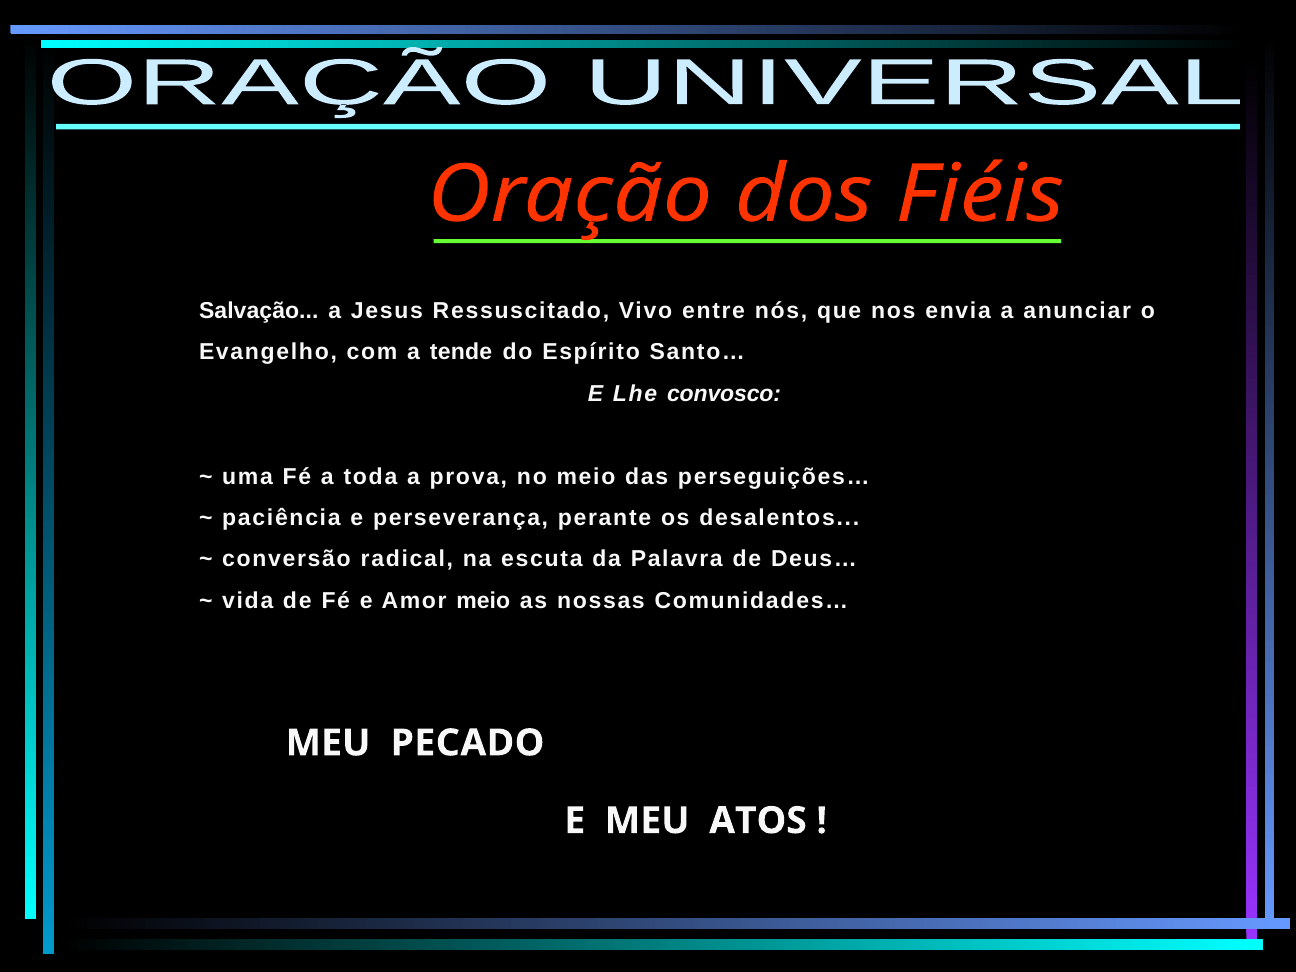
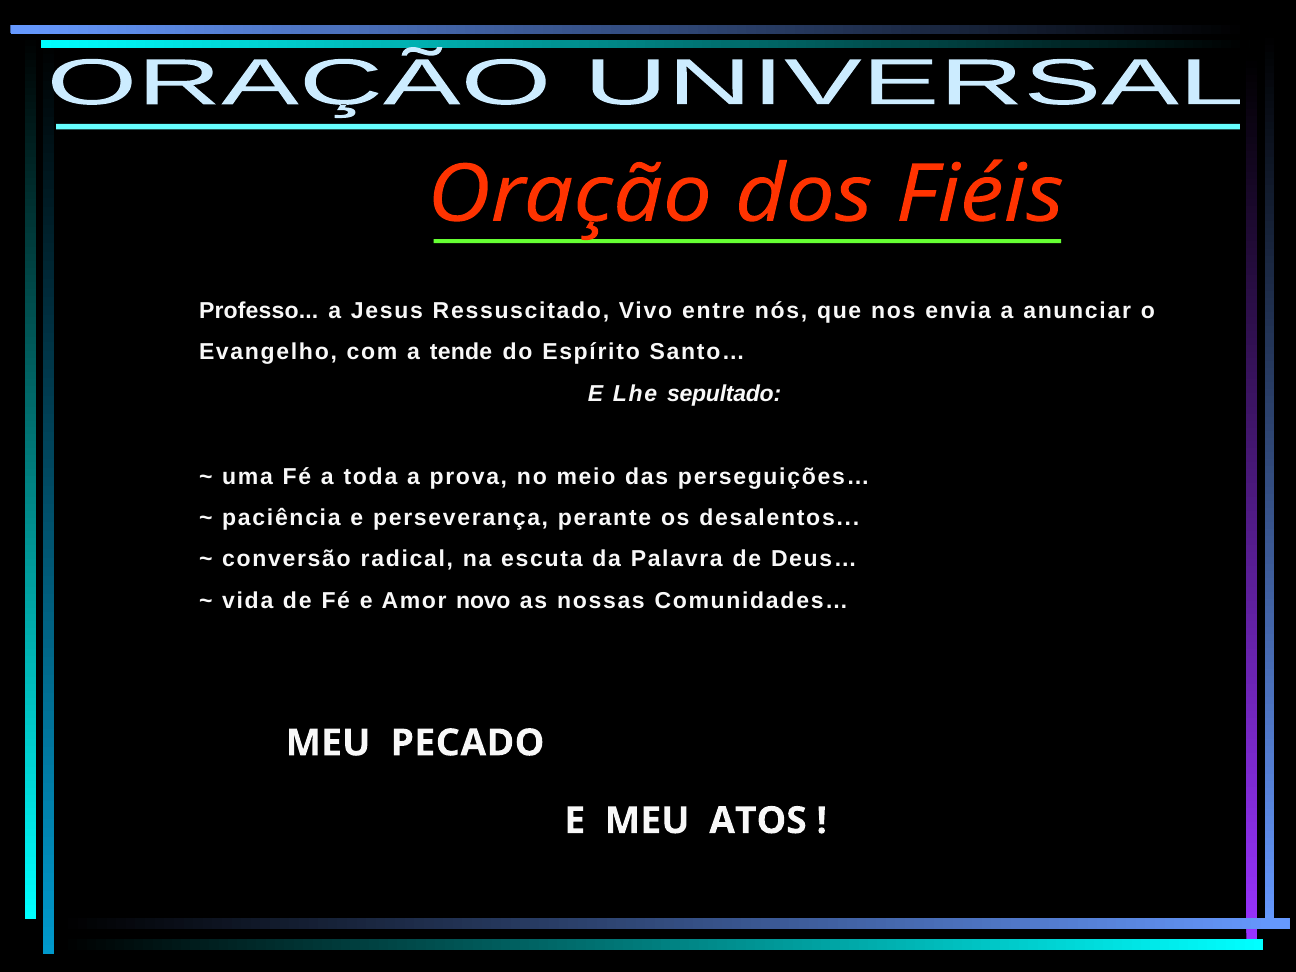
Salvação: Salvação -> Professo (259, 311)
convosco: convosco -> sepultado (724, 394)
Amor meio: meio -> novo (483, 601)
